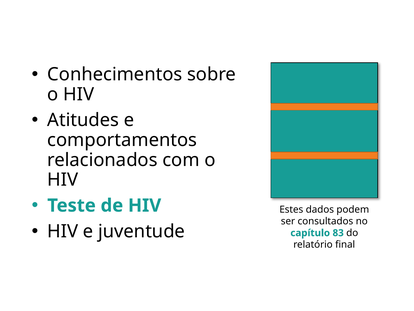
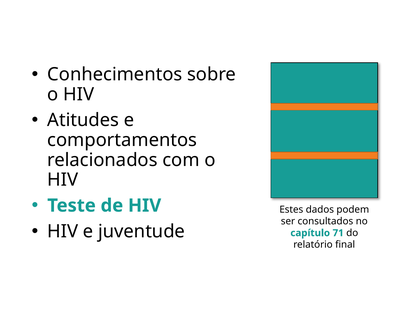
83: 83 -> 71 (338, 233)
